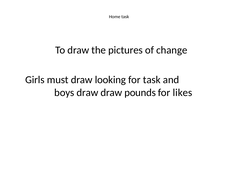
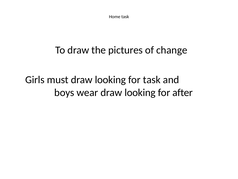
boys draw: draw -> wear (87, 92)
pounds: pounds -> looking (140, 92)
likes: likes -> after (183, 92)
